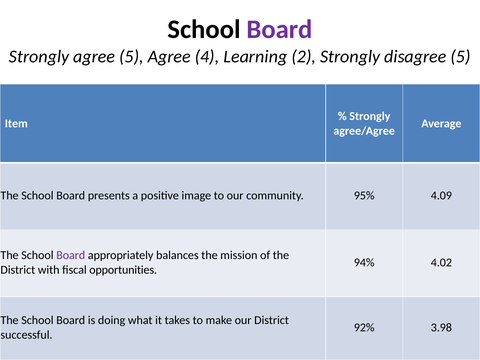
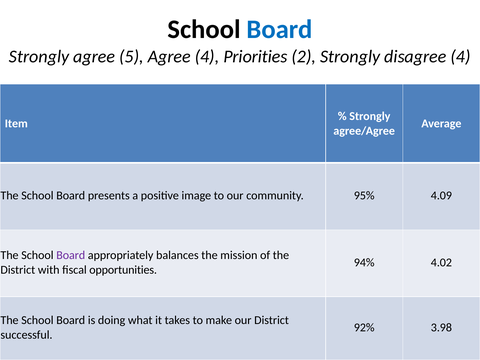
Board colour: purple -> blue (280, 29)
Learning: Learning -> Priorities (255, 56)
disagree 5: 5 -> 4 (461, 56)
